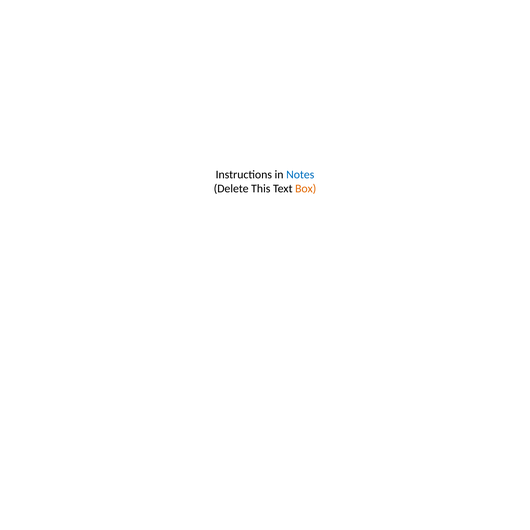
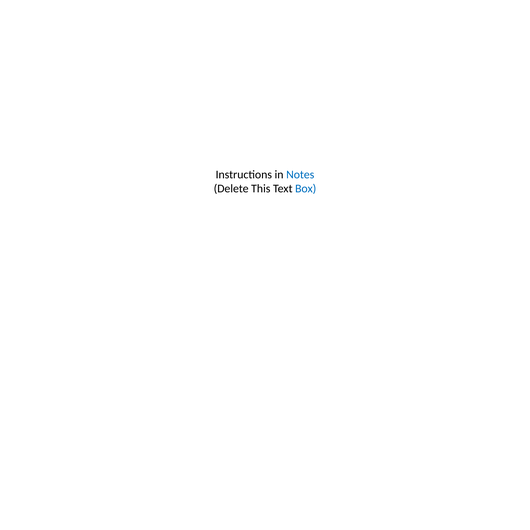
Box colour: orange -> blue (306, 189)
